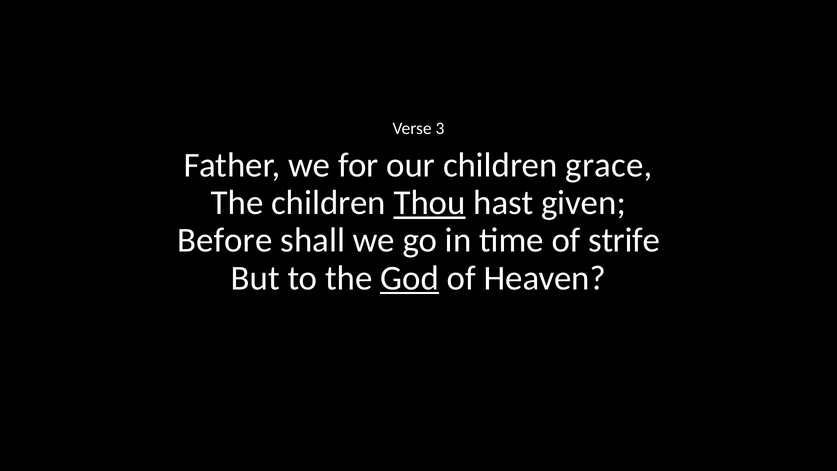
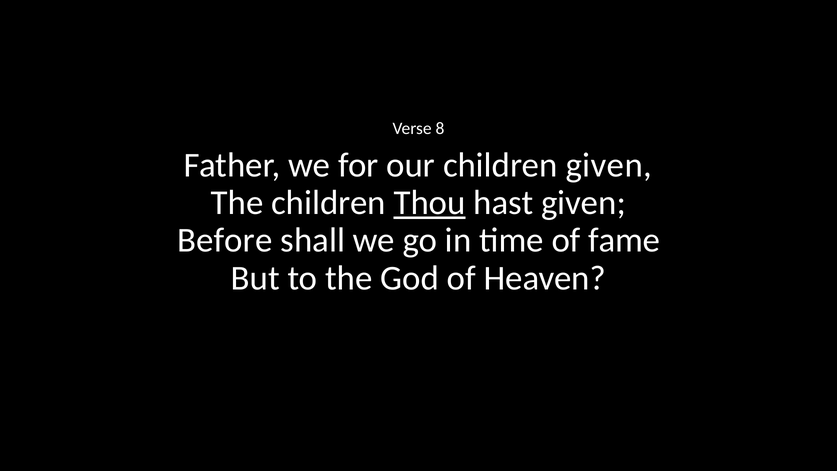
3: 3 -> 8 (440, 128)
children grace: grace -> given (609, 165)
strife: strife -> fame (624, 240)
God underline: present -> none (410, 278)
